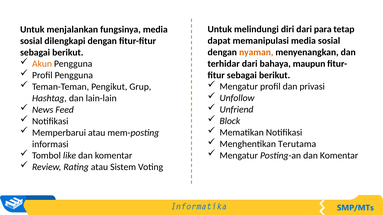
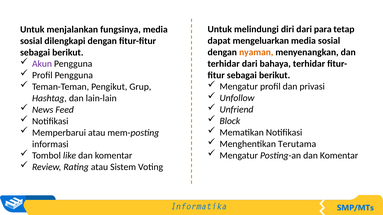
memanipulasi: memanipulasi -> mengeluarkan (261, 41)
Akun colour: orange -> purple (42, 64)
bahaya maupun: maupun -> terhidar (309, 64)
